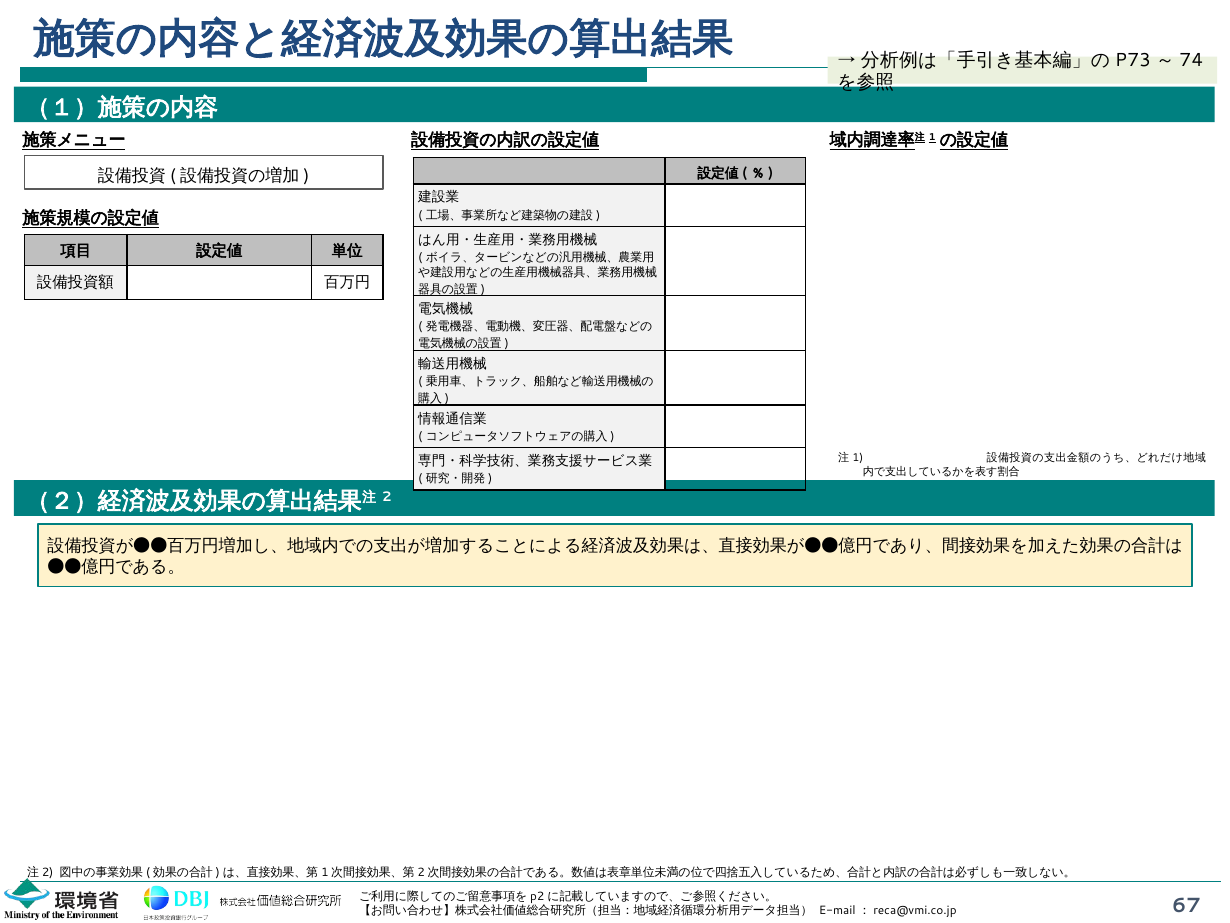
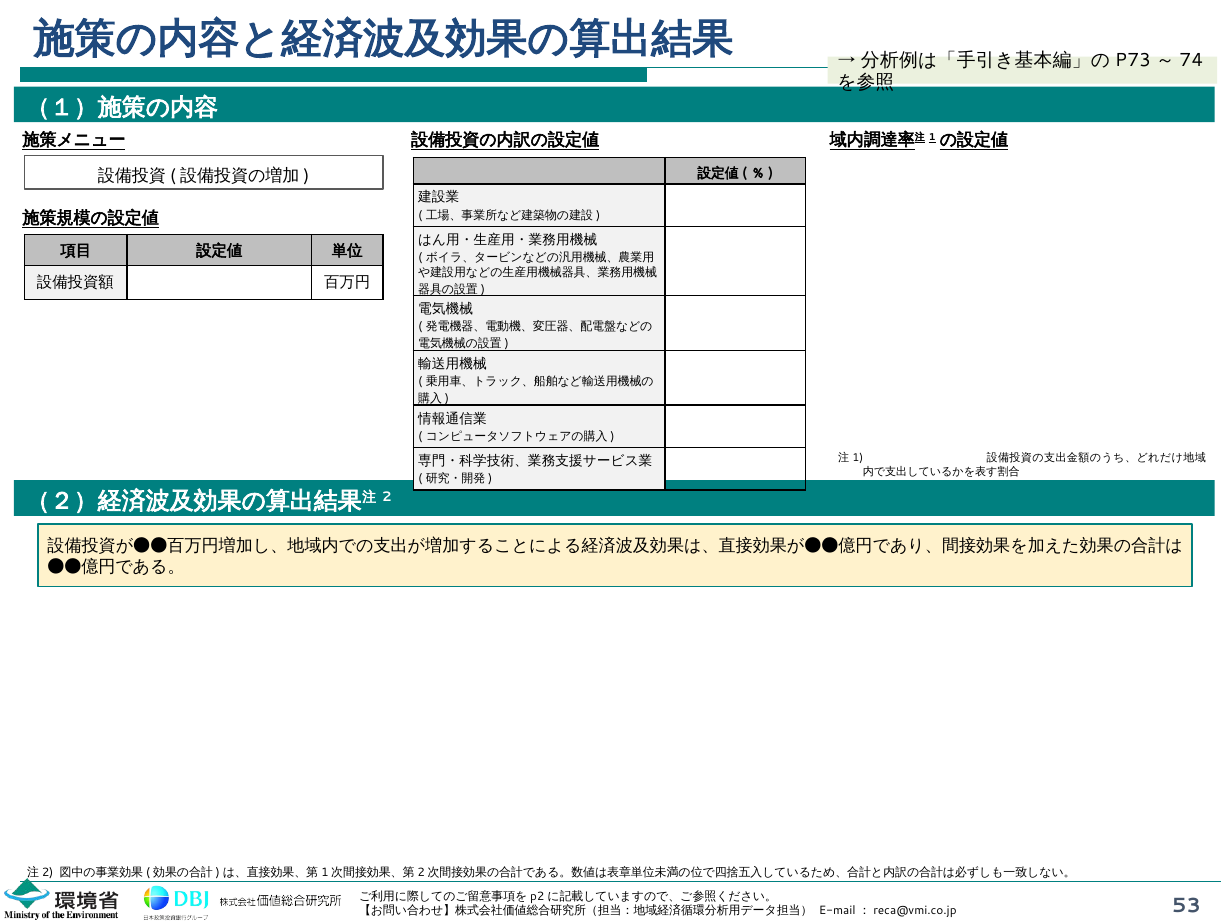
67: 67 -> 53 (1186, 905)
